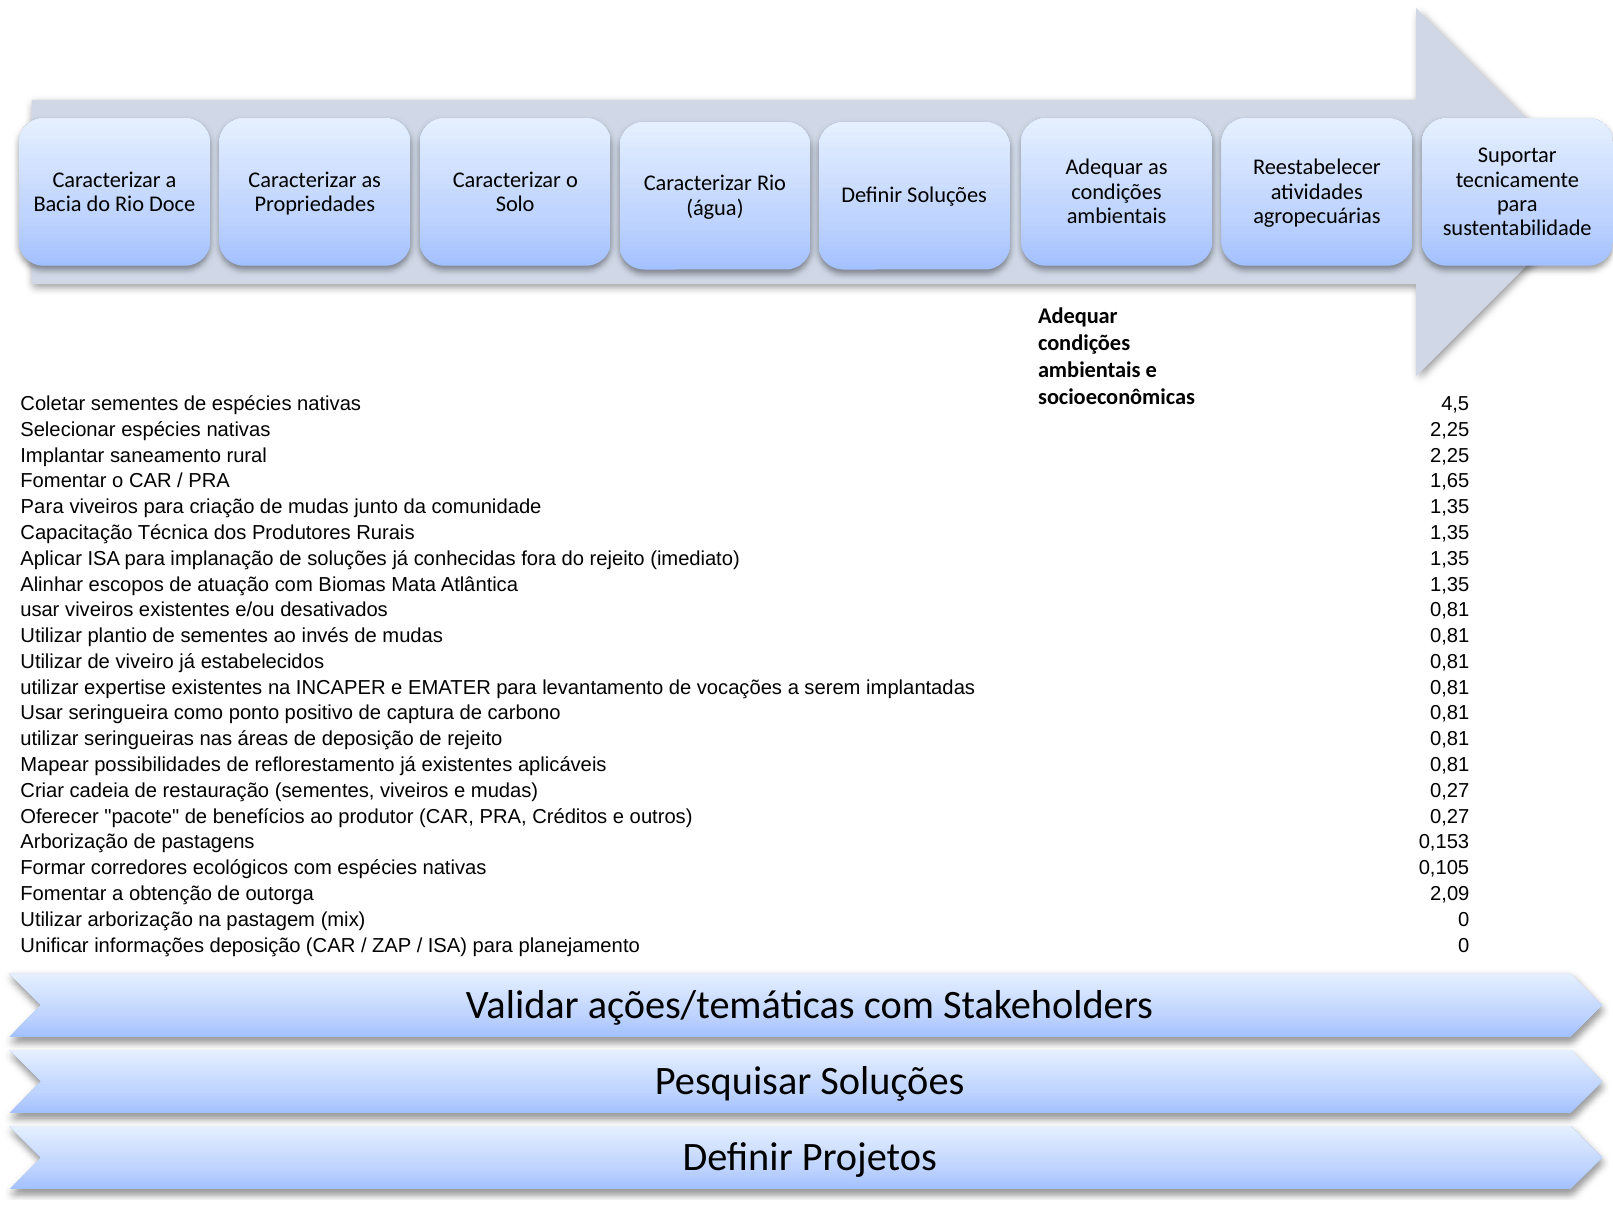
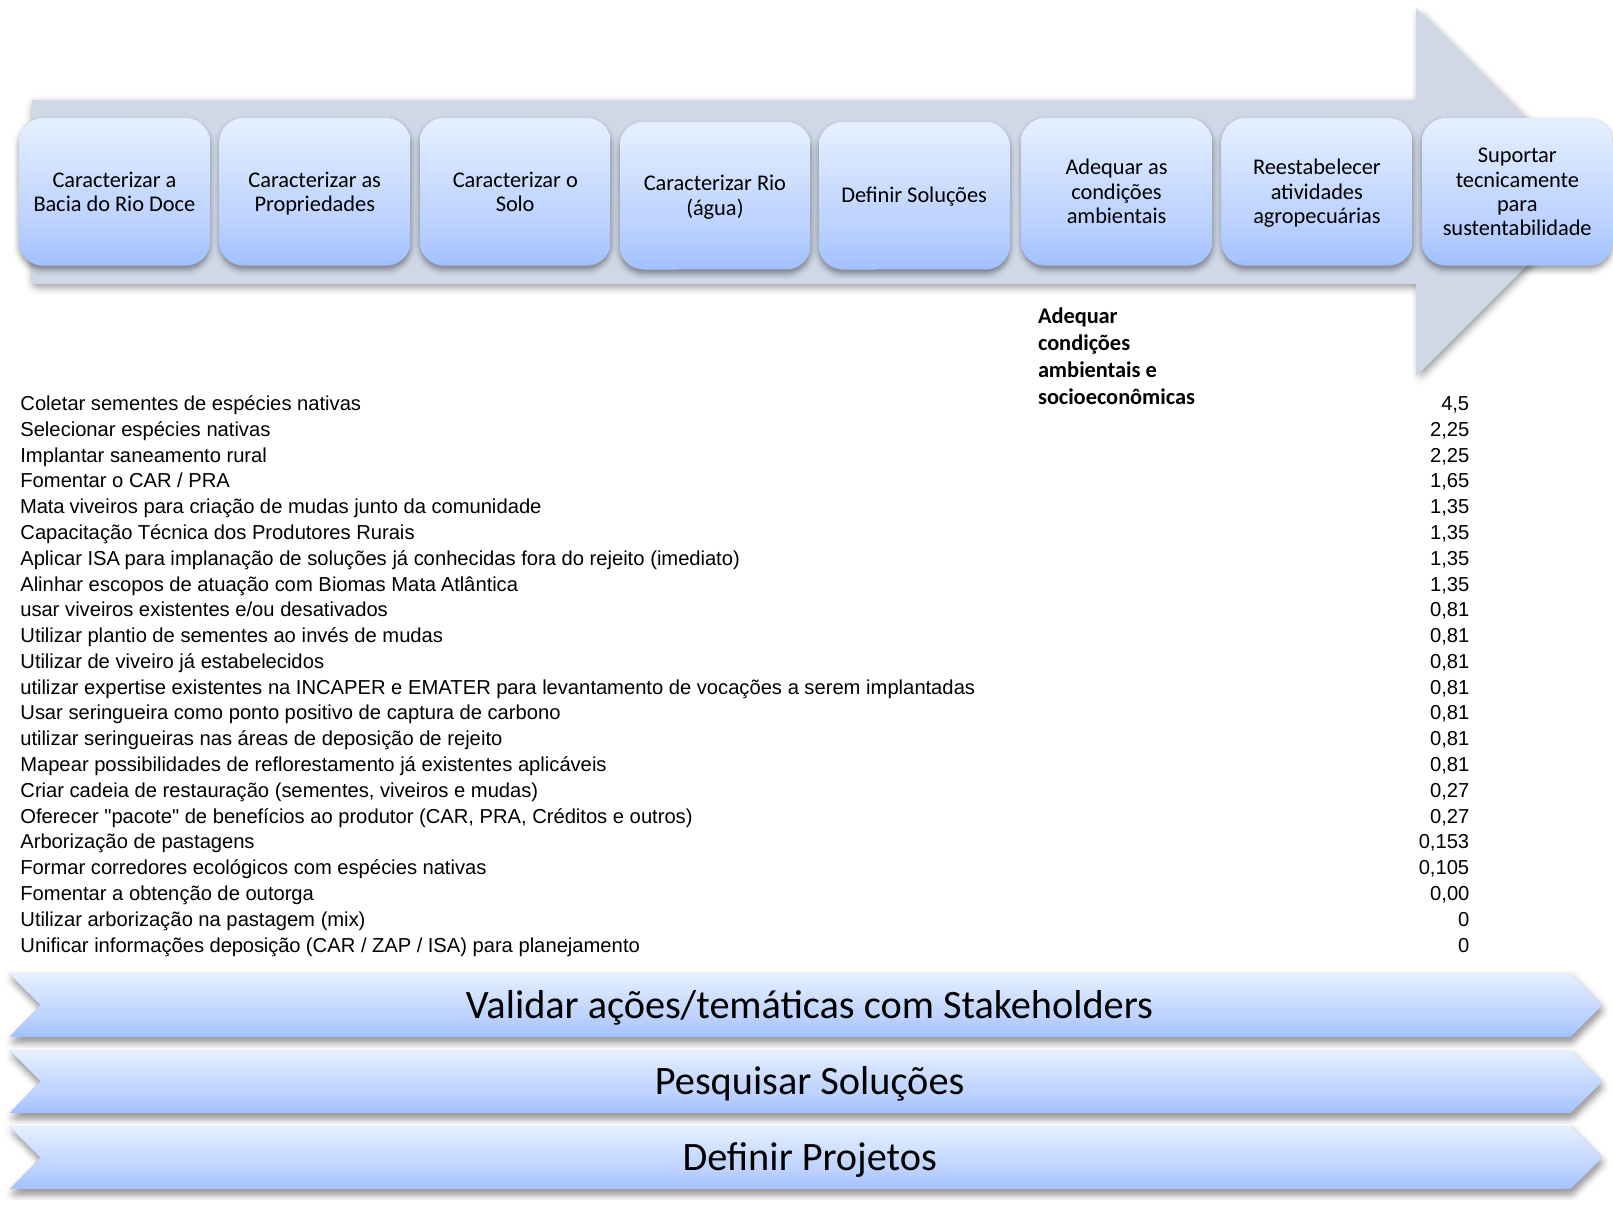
Para: Para -> Mata (42, 507)
2,09: 2,09 -> 0,00 (1450, 894)
